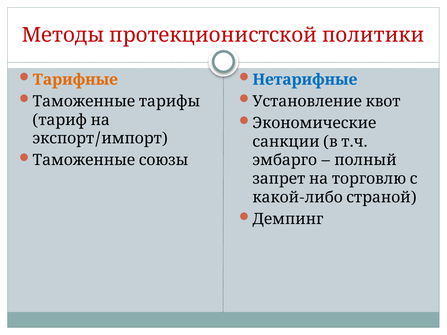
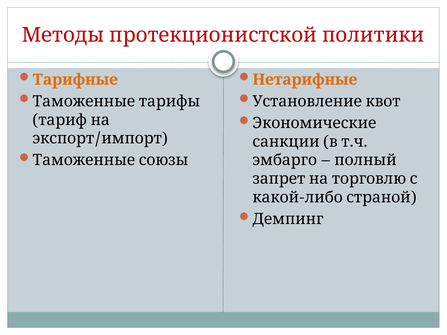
Нетарифные colour: blue -> orange (305, 80)
